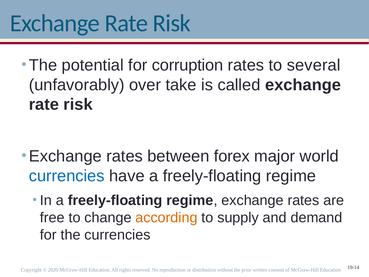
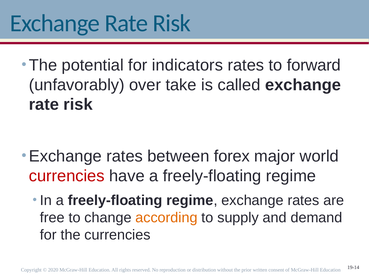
corruption: corruption -> indicators (187, 65)
several: several -> forward (314, 65)
currencies colour: blue -> red (67, 176)
